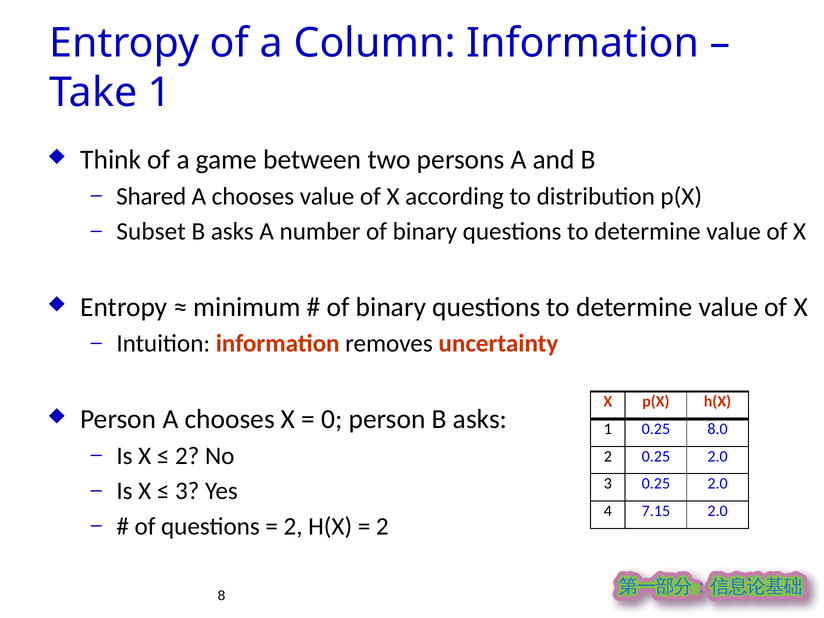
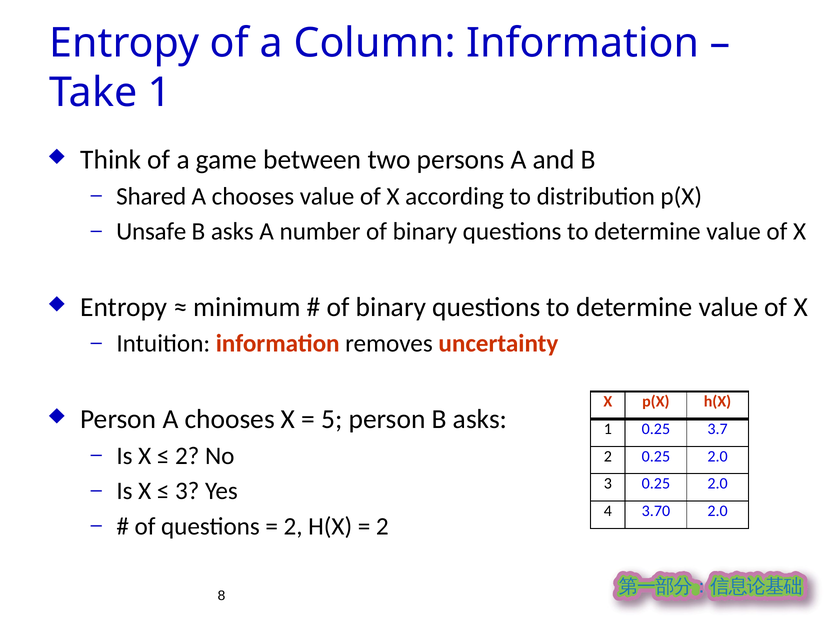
Subset: Subset -> Unsafe (151, 232)
0: 0 -> 5 (332, 419)
8.0: 8.0 -> 3.7 (718, 429)
7.15: 7.15 -> 3.70 (656, 511)
